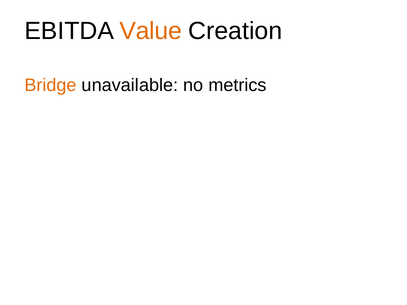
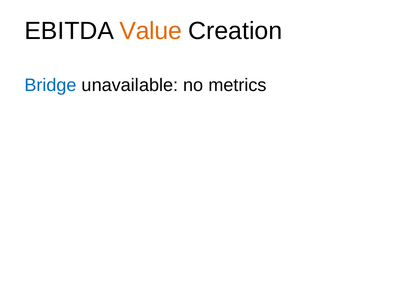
Bridge colour: orange -> blue (50, 85)
